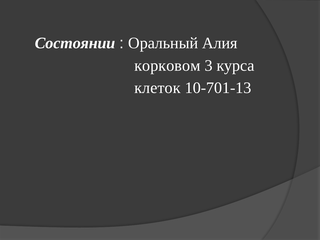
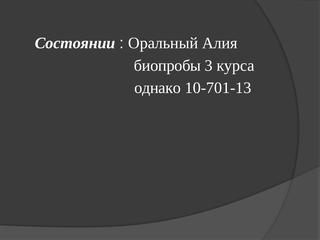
корковом: корковом -> биопробы (167, 66)
клеток: клеток -> однако (158, 88)
